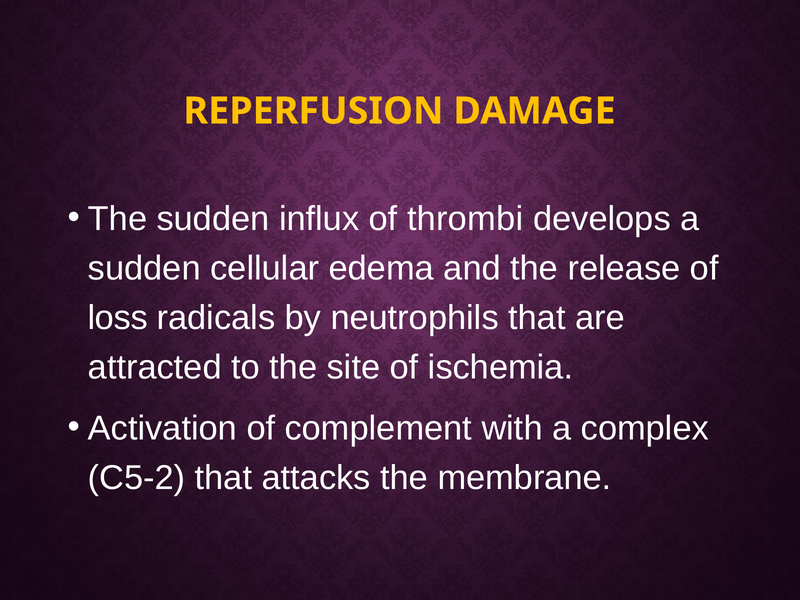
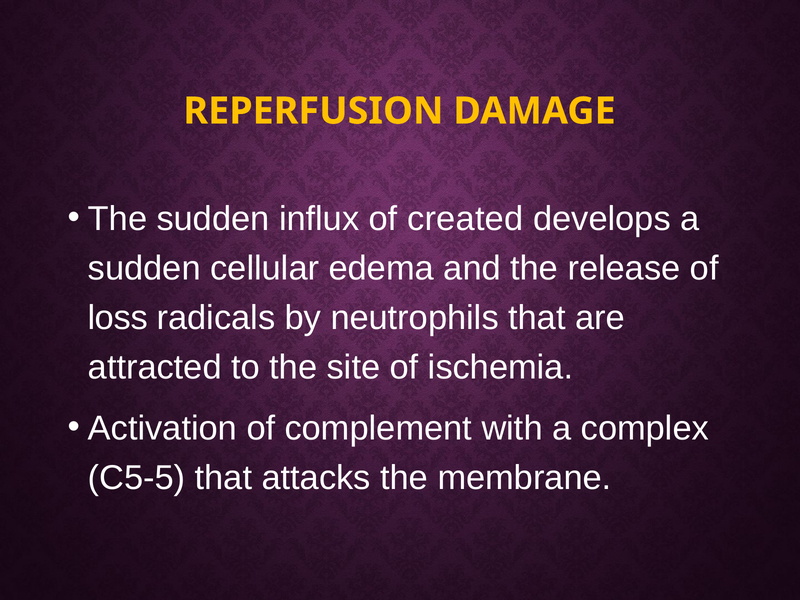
thrombi: thrombi -> created (465, 219)
C5-2: C5-2 -> C5-5 (137, 478)
